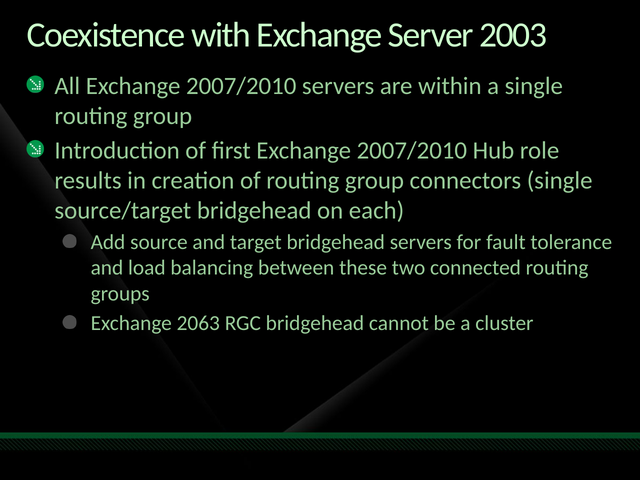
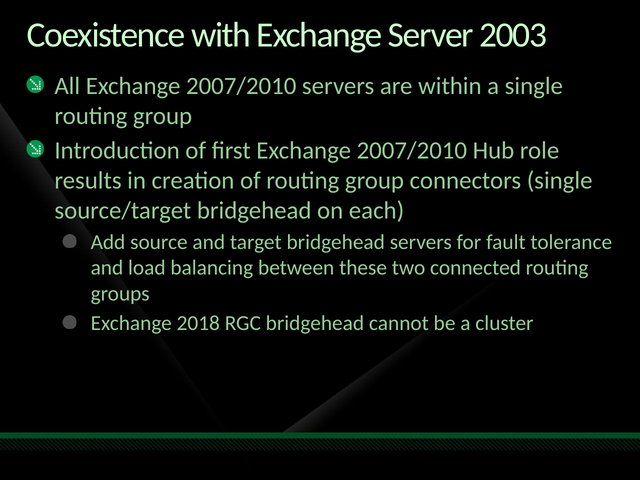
2063: 2063 -> 2018 (198, 323)
